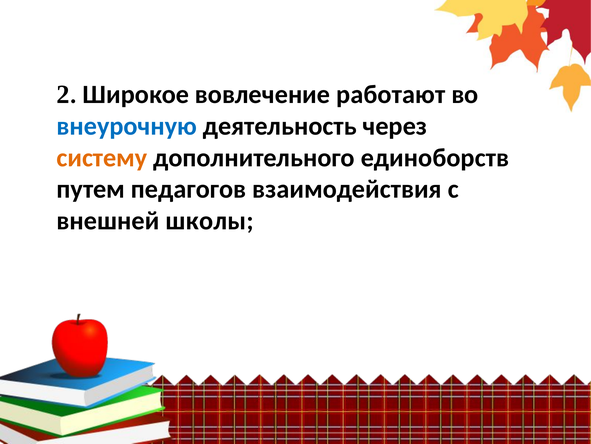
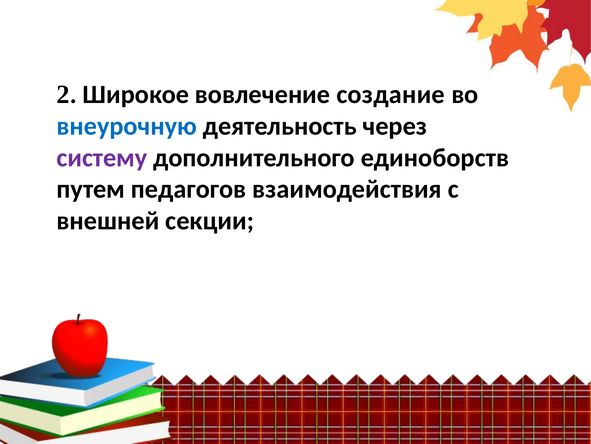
работают: работают -> создание (391, 94)
систему colour: orange -> purple (102, 157)
школы: школы -> секции (210, 220)
